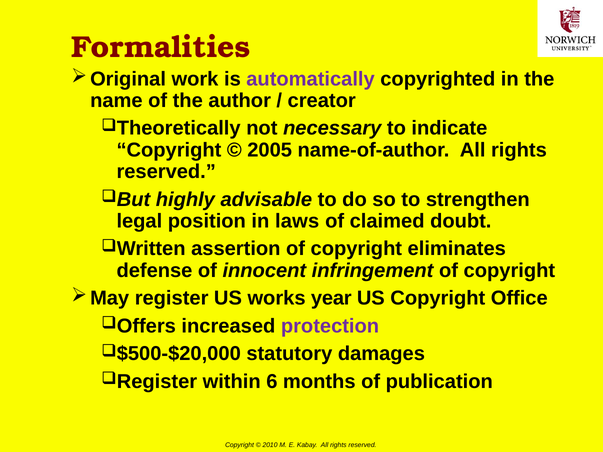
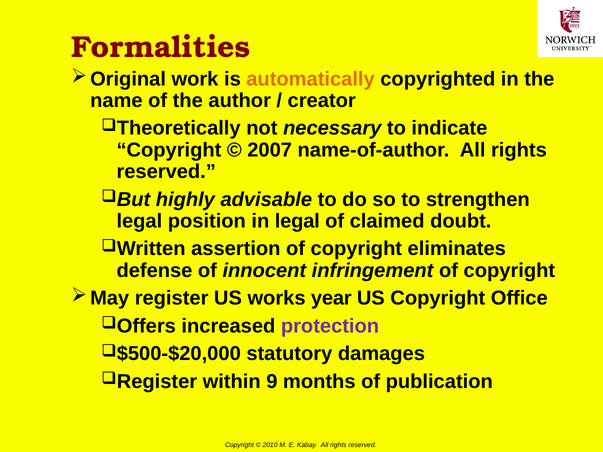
automatically colour: purple -> orange (311, 79)
2005: 2005 -> 2007 (270, 150)
in laws: laws -> legal (297, 221)
6: 6 -> 9 (272, 382)
